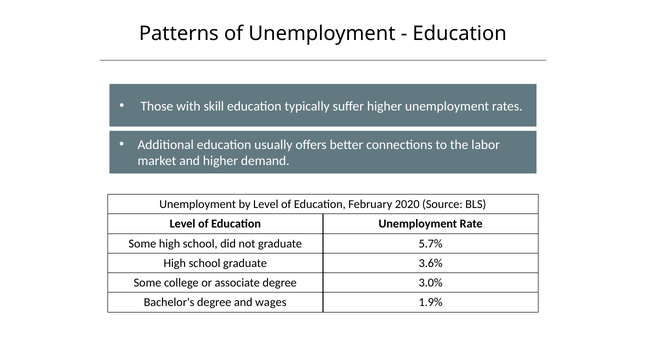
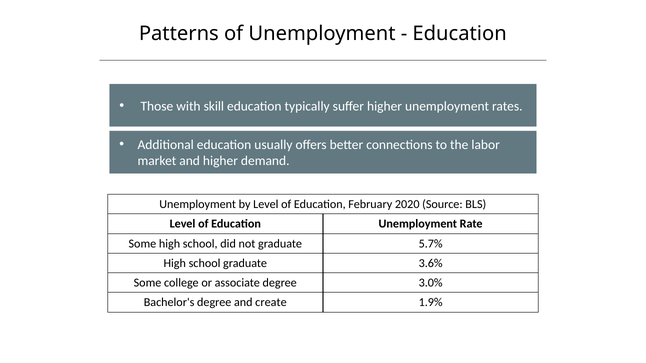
wages: wages -> create (271, 303)
